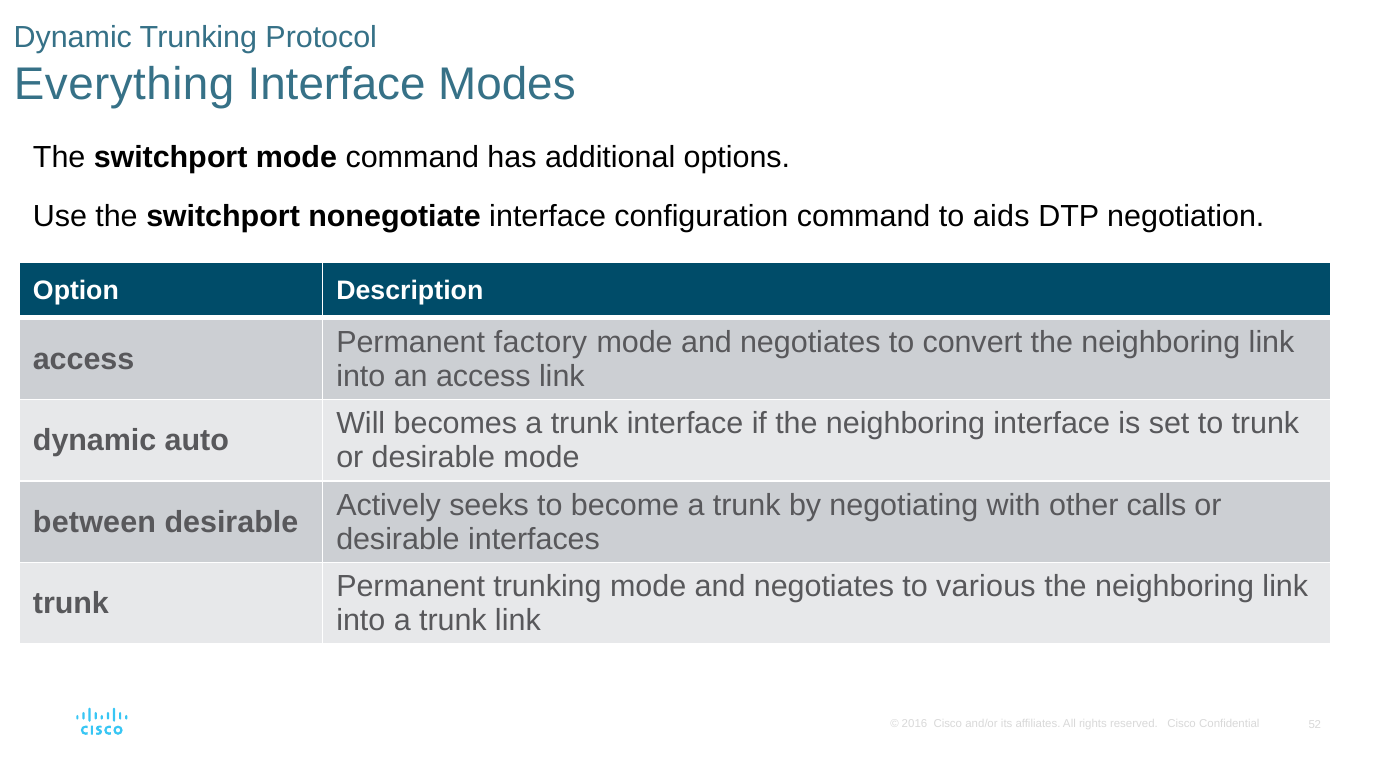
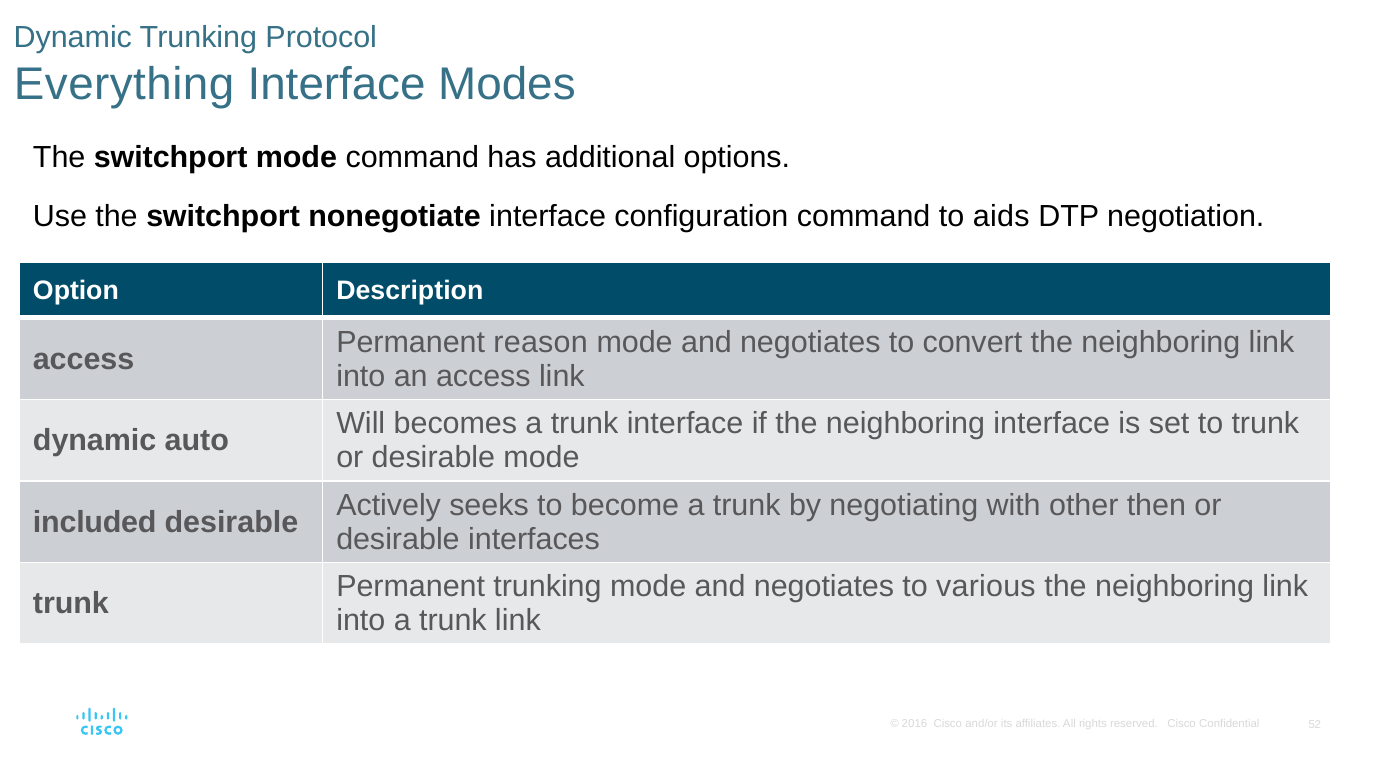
factory: factory -> reason (541, 342)
calls: calls -> then (1156, 505)
between: between -> included (95, 522)
